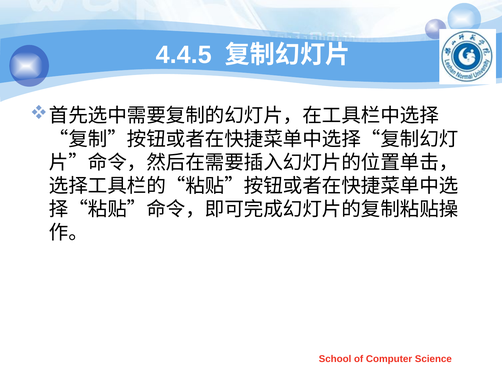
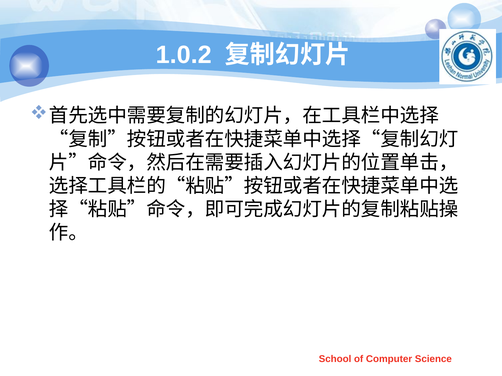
4.4.5: 4.4.5 -> 1.0.2 (184, 55)
